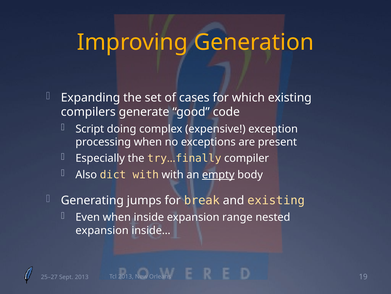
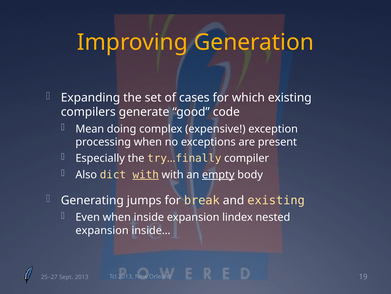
Script: Script -> Mean (90, 129)
with underline: none -> present (146, 174)
range: range -> lindex (237, 217)
